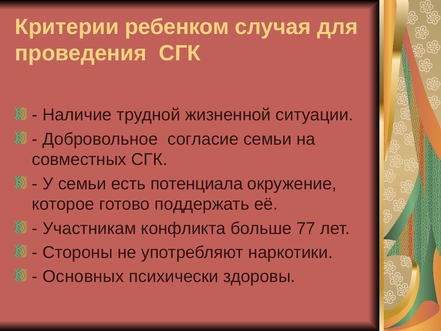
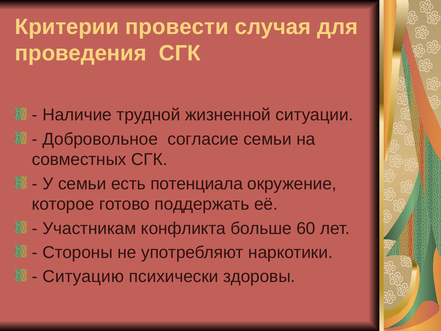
ребенком: ребенком -> провести (177, 27)
77: 77 -> 60 (306, 228)
Основных: Основных -> Ситуацию (83, 276)
